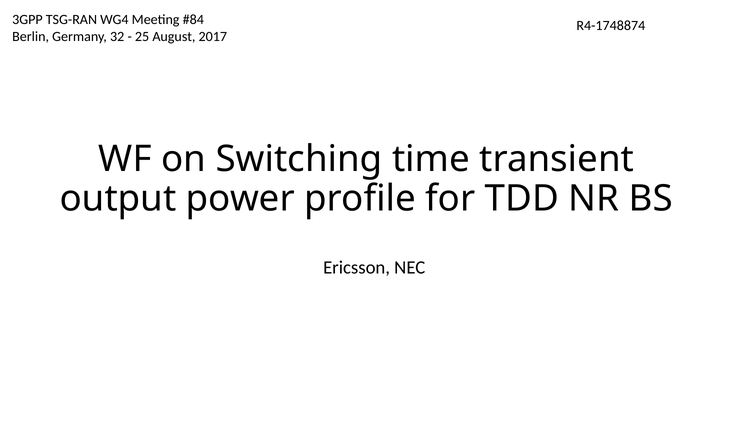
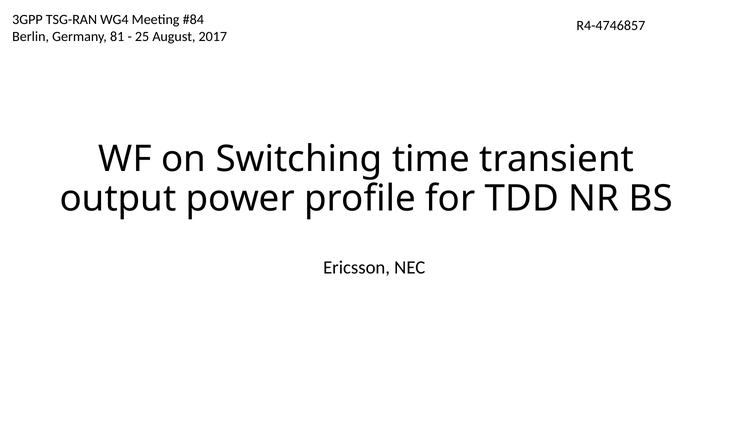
R4-1748874: R4-1748874 -> R4-4746857 (611, 26)
32: 32 -> 81 (117, 37)
